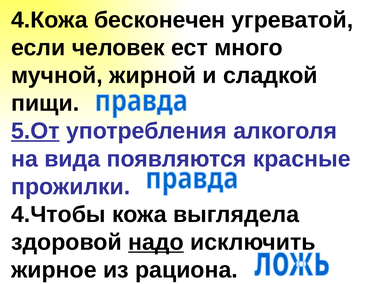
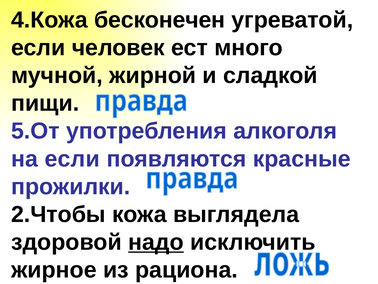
5.От underline: present -> none (35, 131)
на вида: вида -> если (72, 159)
4.Чтобы: 4.Чтобы -> 2.Чтобы (58, 214)
